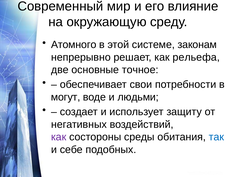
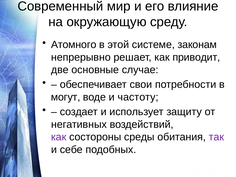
рельефа: рельефа -> приводит (196, 57)
точное: точное -> случае (140, 70)
людьми: людьми -> частоту (138, 97)
так colour: blue -> purple (216, 137)
